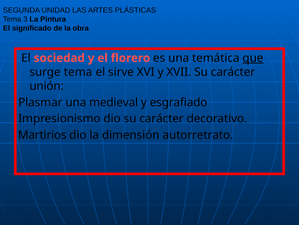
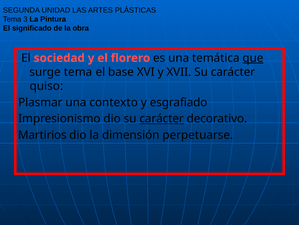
sirve: sirve -> base (121, 72)
unión: unión -> quiso (46, 86)
medieval: medieval -> contexto (114, 102)
carácter underline: none -> present (162, 118)
autorretrato: autorretrato -> perpetuarse (198, 135)
